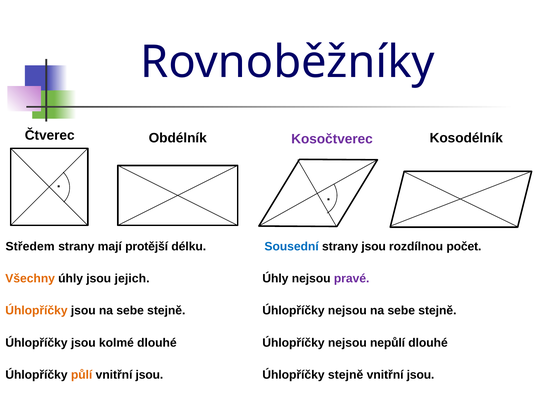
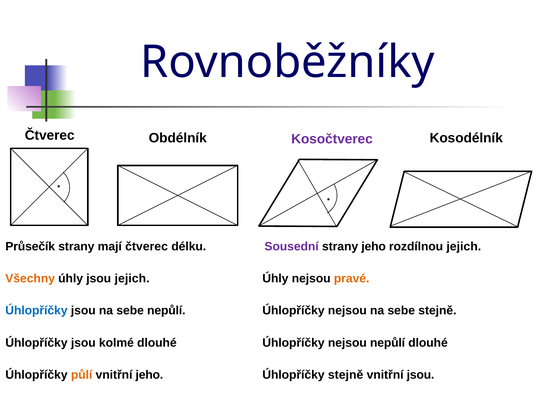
Středem: Středem -> Průsečík (30, 246)
mají protější: protější -> čtverec (147, 246)
Sousední colour: blue -> purple (292, 246)
strany jsou: jsou -> jeho (374, 246)
rozdílnou počet: počet -> jejich (464, 246)
pravé colour: purple -> orange (352, 278)
Úhlopříčky colour: orange -> blue (36, 311)
jsou na sebe stejně: stejně -> nepůlí (166, 311)
jsou: jsou -> jeho (149, 375)
